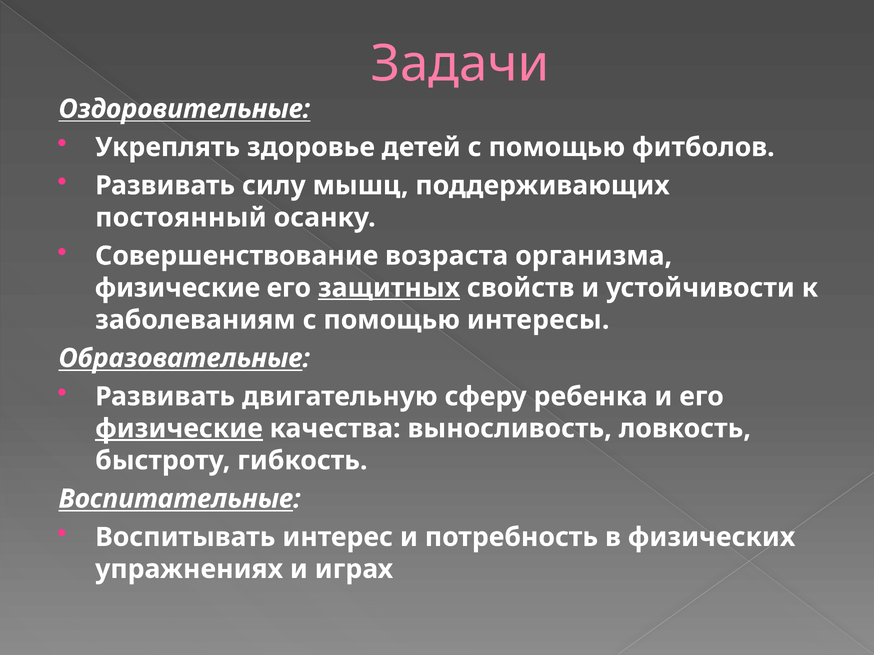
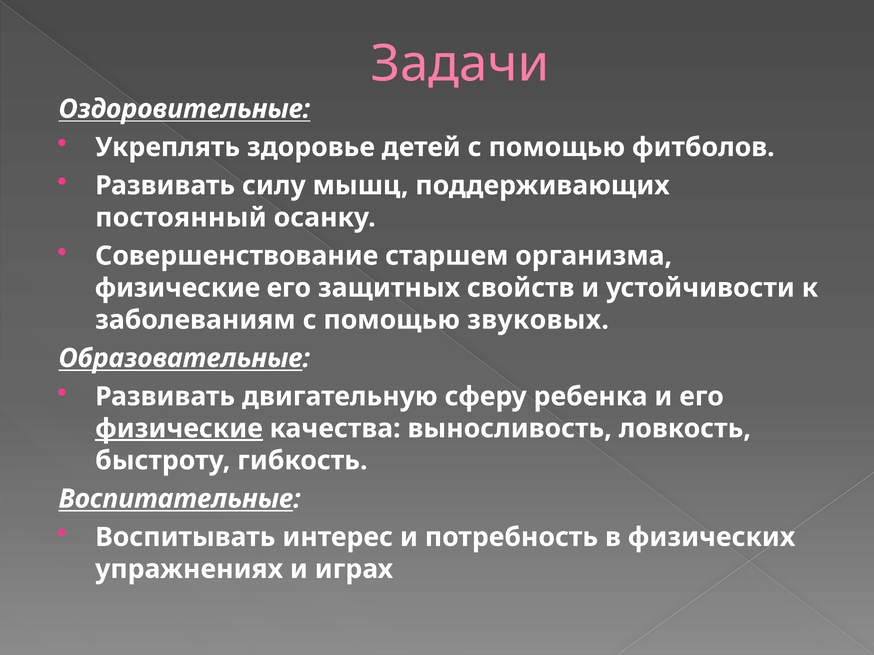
возраста: возраста -> старшем (447, 256)
защитных underline: present -> none (389, 288)
интересы: интересы -> звуковых (538, 320)
